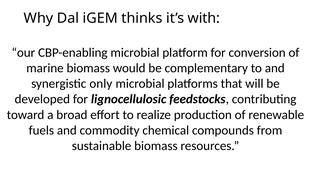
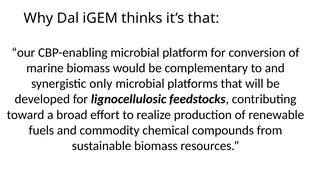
it’s with: with -> that (204, 18)
